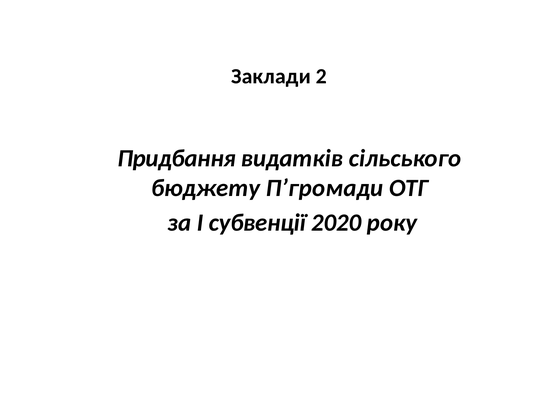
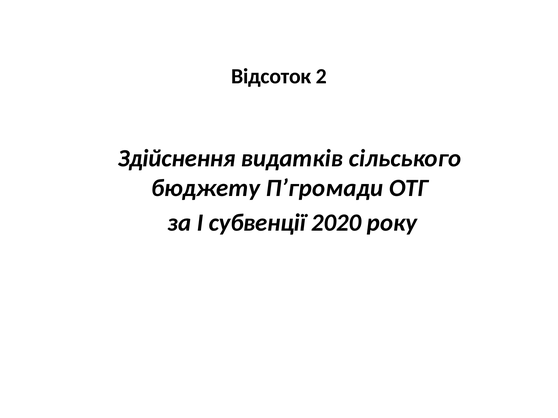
Заклади: Заклади -> Відсоток (271, 77)
Придбання: Придбання -> Здійснення (177, 158)
